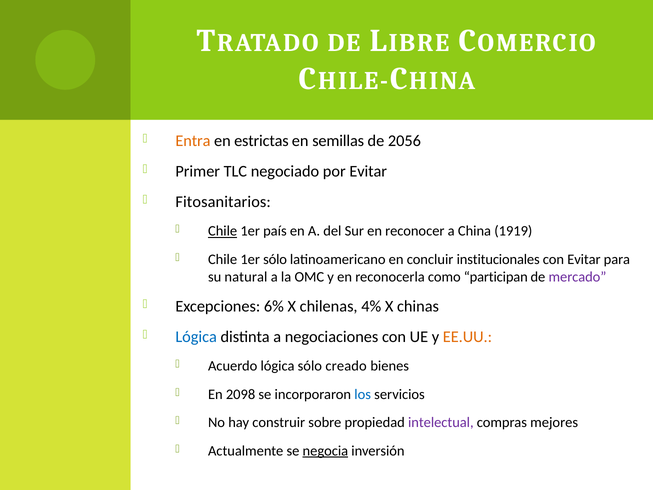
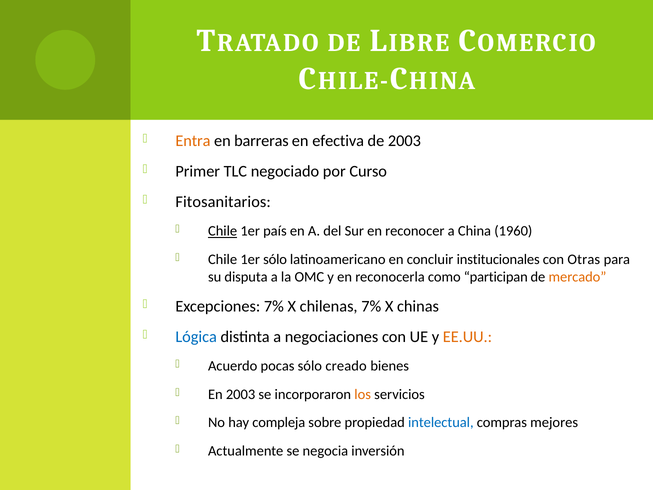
estrictas: estrictas -> barreras (261, 141)
semillas: semillas -> efectiva (338, 141)
de 2056: 2056 -> 2003 (404, 141)
por Evitar: Evitar -> Curso (368, 171)
1919: 1919 -> 1960 (513, 231)
con Evitar: Evitar -> Otras (584, 259)
natural: natural -> disputa (246, 277)
mercado colour: purple -> orange (577, 277)
Excepciones 6%: 6% -> 7% (274, 306)
chilenas 4%: 4% -> 7% (371, 306)
Acuerdo lógica: lógica -> pocas (278, 366)
En 2098: 2098 -> 2003 (241, 394)
los colour: blue -> orange (363, 394)
construir: construir -> compleja (279, 422)
intelectual colour: purple -> blue (441, 422)
negocia underline: present -> none (325, 451)
